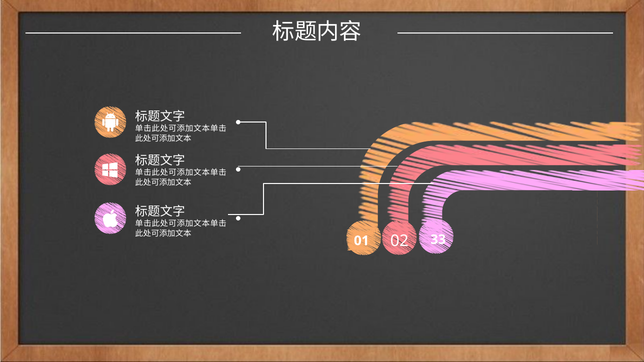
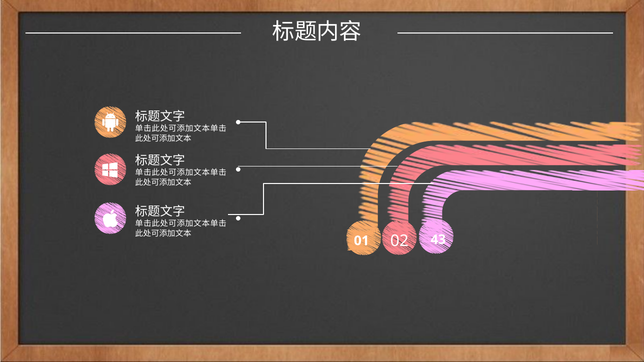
33: 33 -> 43 (438, 240)
